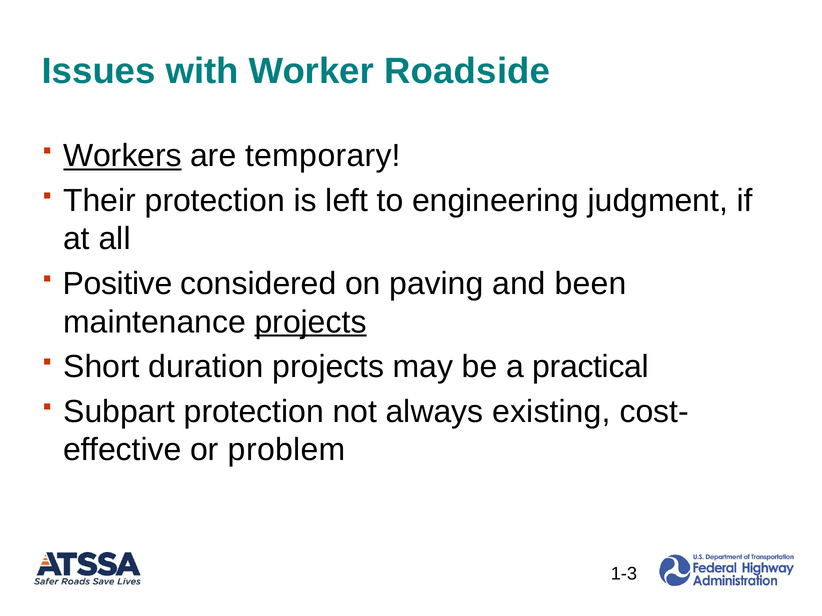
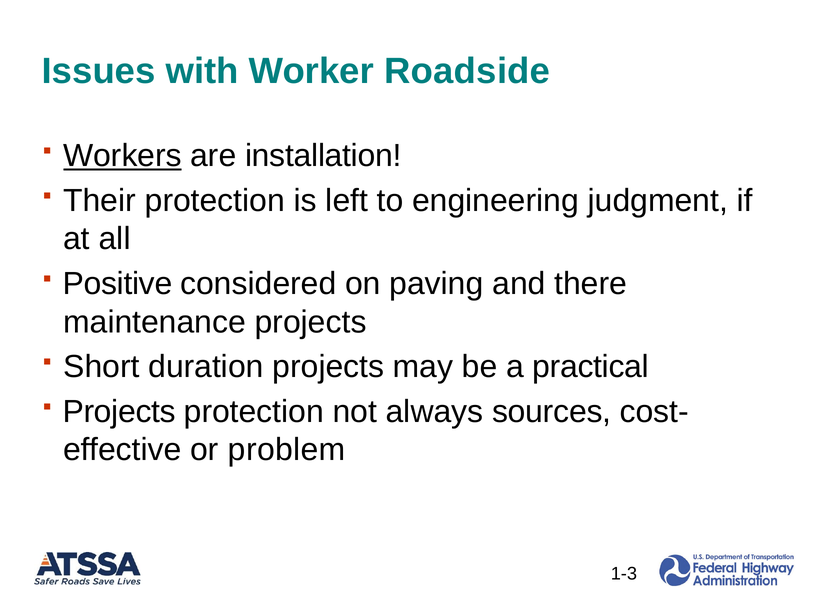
temporary: temporary -> installation (323, 156)
been: been -> there (591, 284)
projects underline: present -> none (311, 322)
Subpart: Subpart -> Projects (119, 412)
existing: existing -> sources (552, 412)
